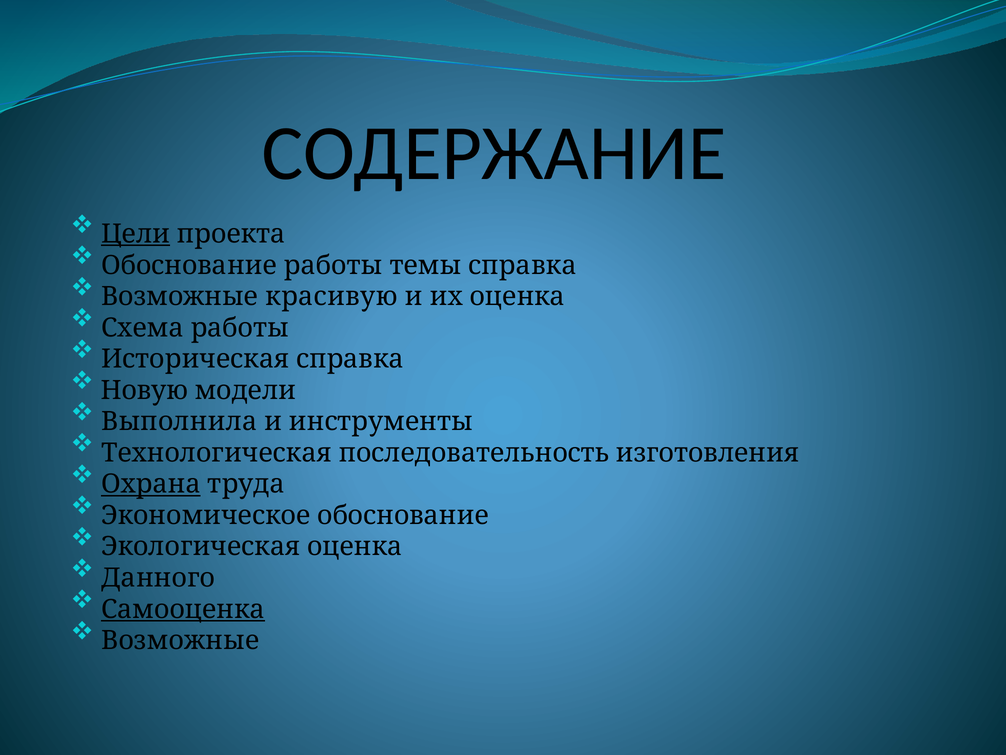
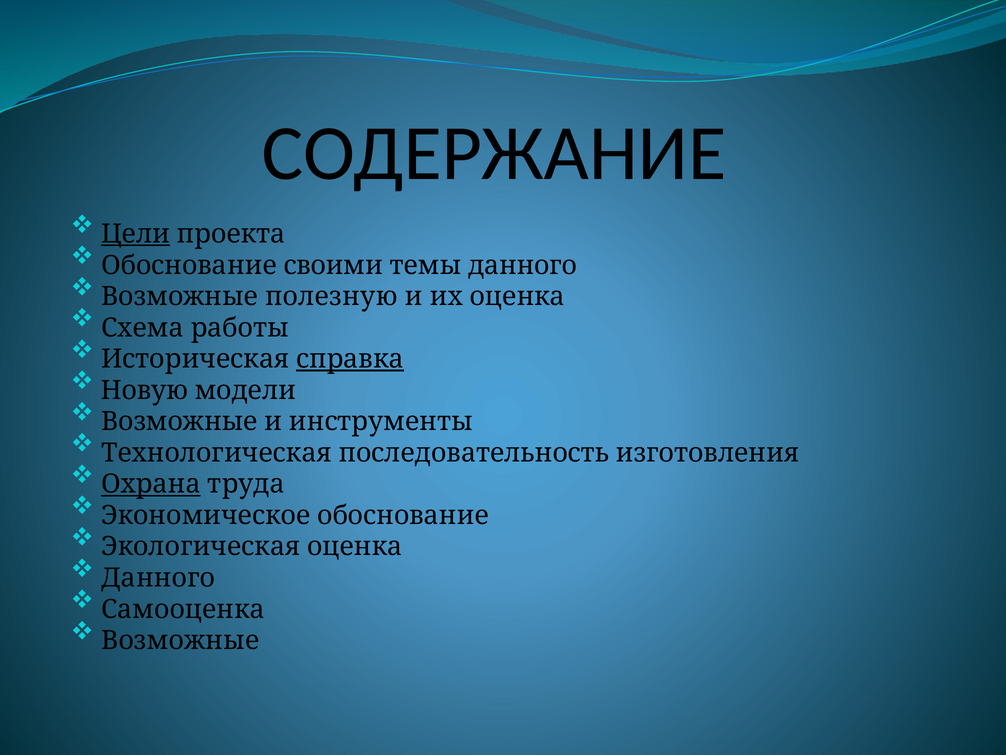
Обоснование работы: работы -> своими (333, 265)
темы справка: справка -> данного (523, 265)
красивую: красивую -> полезную (331, 296)
справка underline: none -> present (350, 359)
Выполнила: Выполнила -> Возможные (179, 421)
Самооценка underline: present -> none (183, 609)
